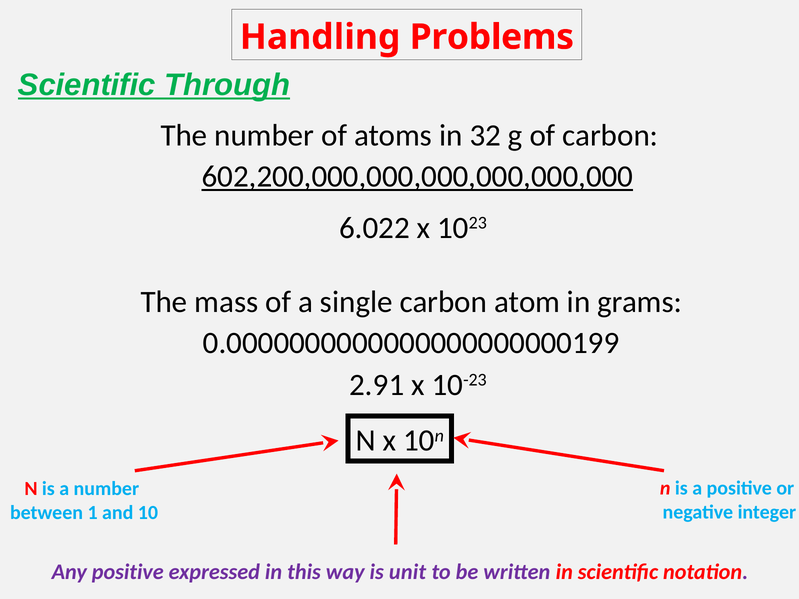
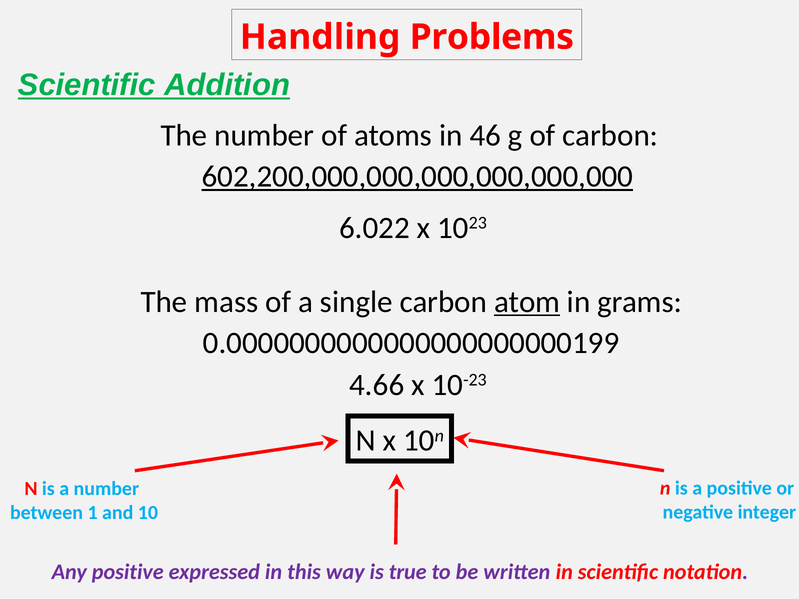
Through: Through -> Addition (227, 85)
32: 32 -> 46 (485, 136)
atom underline: none -> present (527, 302)
2.91: 2.91 -> 4.66 (377, 385)
unit: unit -> true (408, 572)
